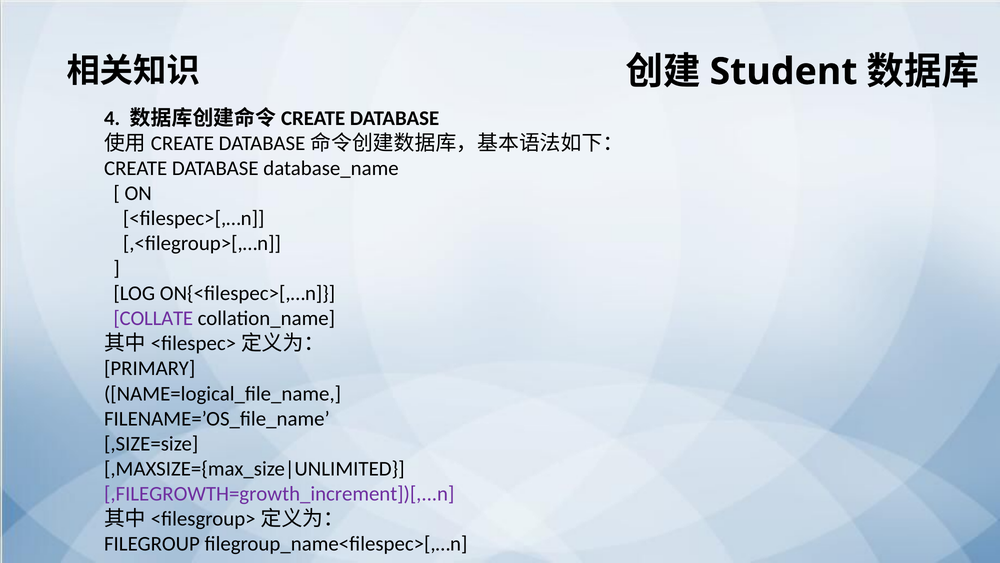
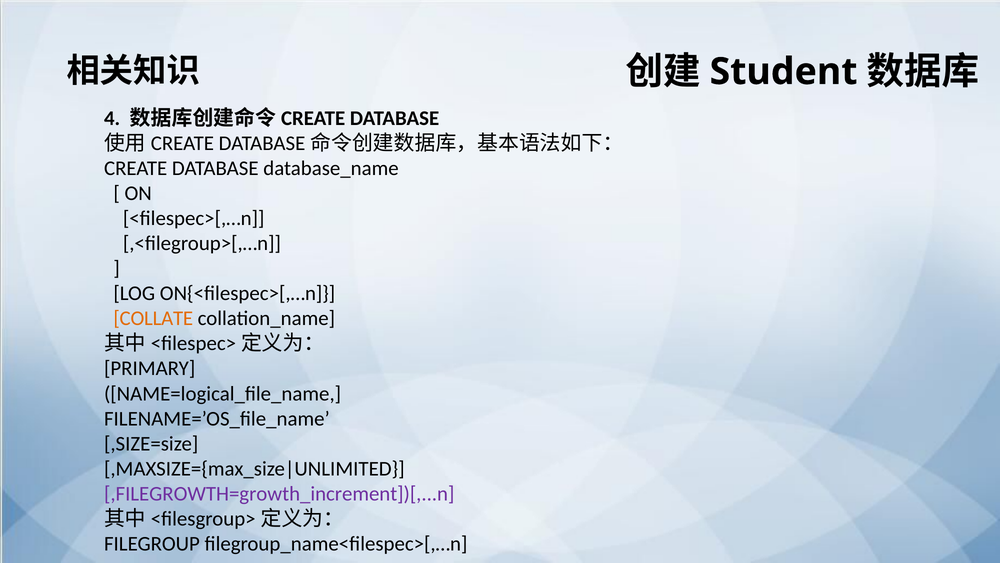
COLLATE colour: purple -> orange (153, 318)
